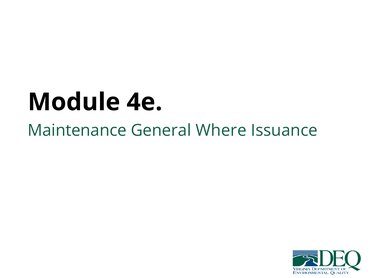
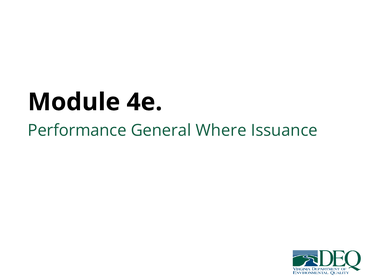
Maintenance: Maintenance -> Performance (77, 130)
